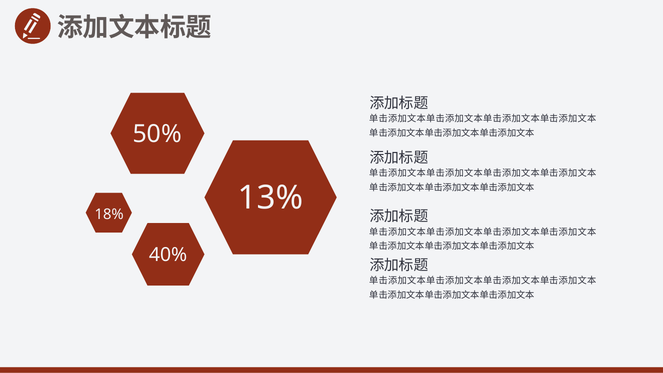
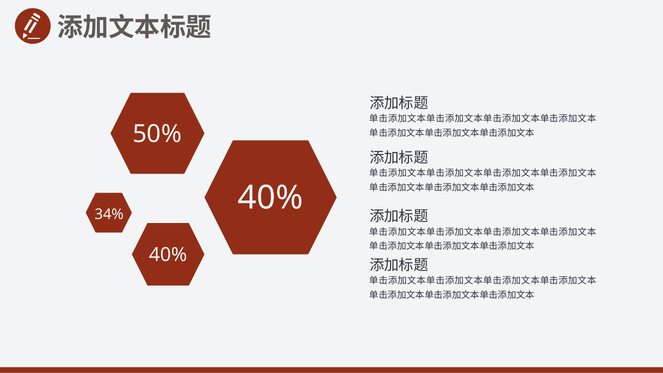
13%: 13% -> 40% (271, 198)
18%: 18% -> 34% (109, 215)
